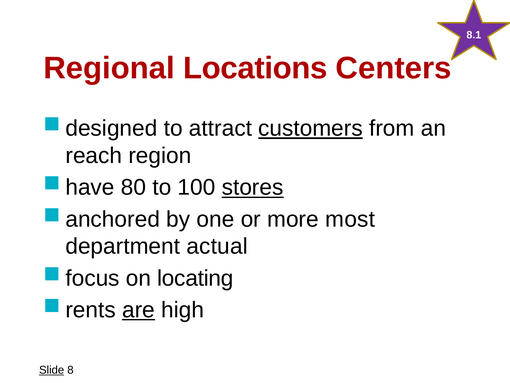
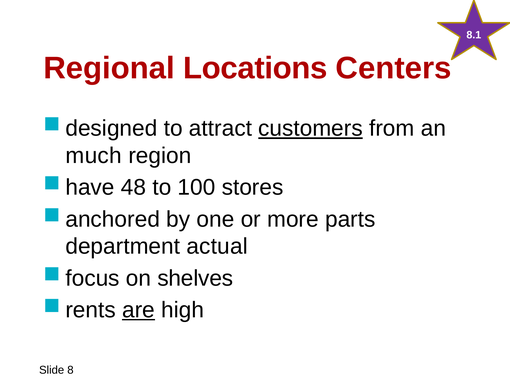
reach: reach -> much (94, 155)
80: 80 -> 48 (134, 187)
stores underline: present -> none (253, 187)
most: most -> parts (350, 219)
locating: locating -> shelves (195, 278)
Slide underline: present -> none (52, 370)
